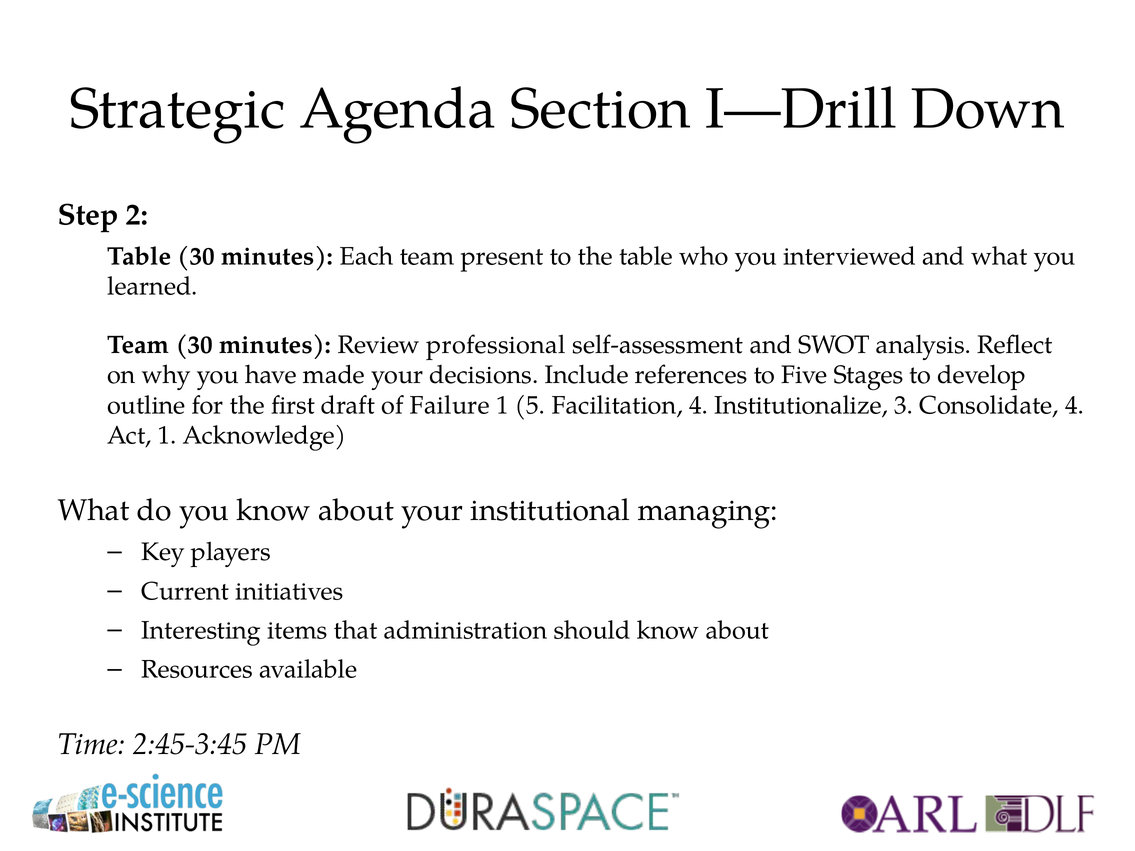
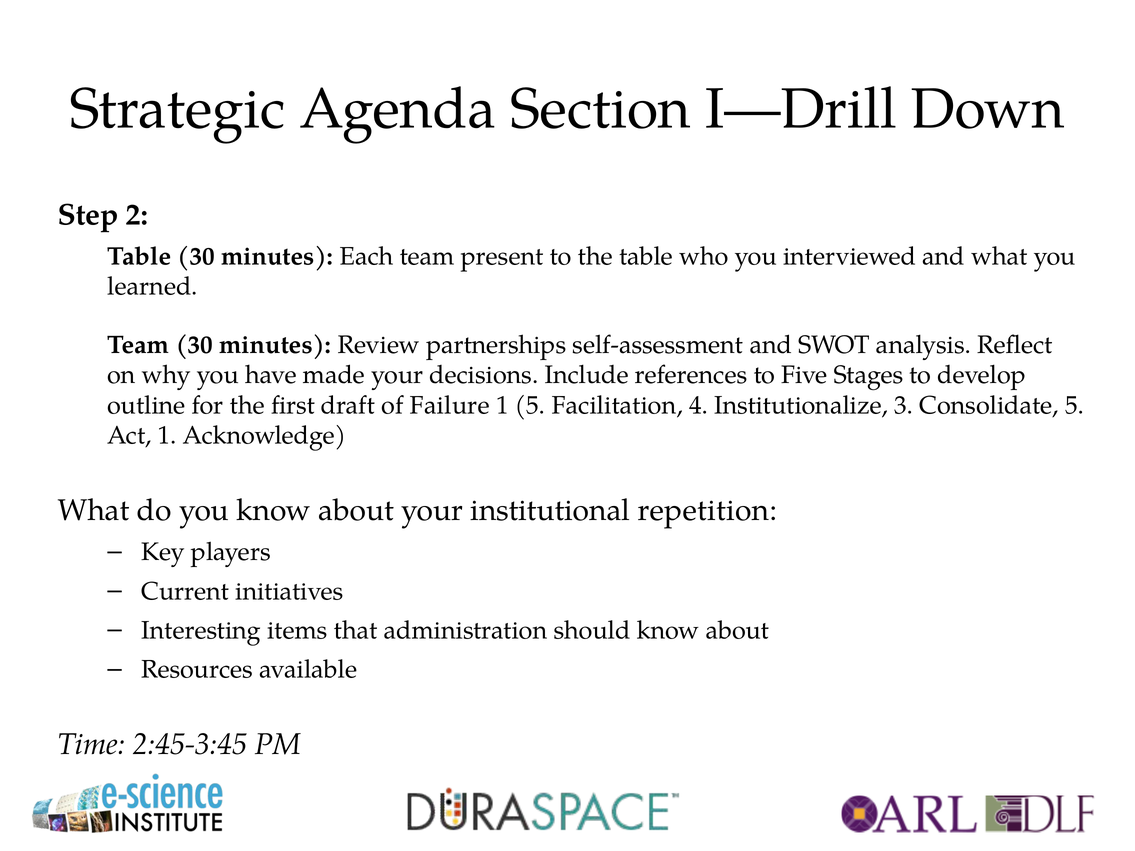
professional: professional -> partnerships (496, 345)
Consolidate 4: 4 -> 5 (1074, 405)
managing: managing -> repetition (707, 511)
